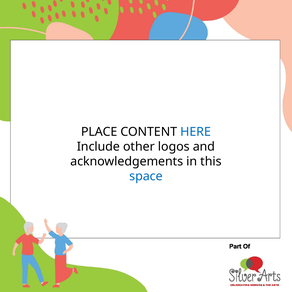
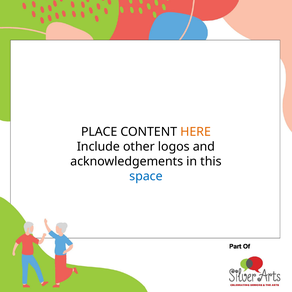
HERE colour: blue -> orange (196, 132)
